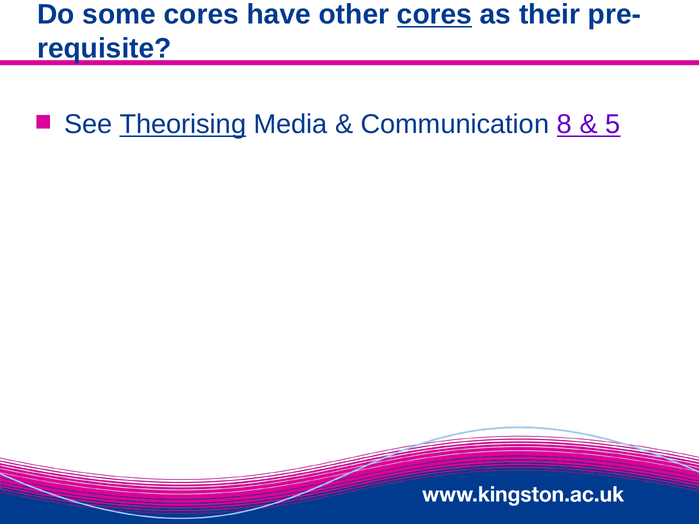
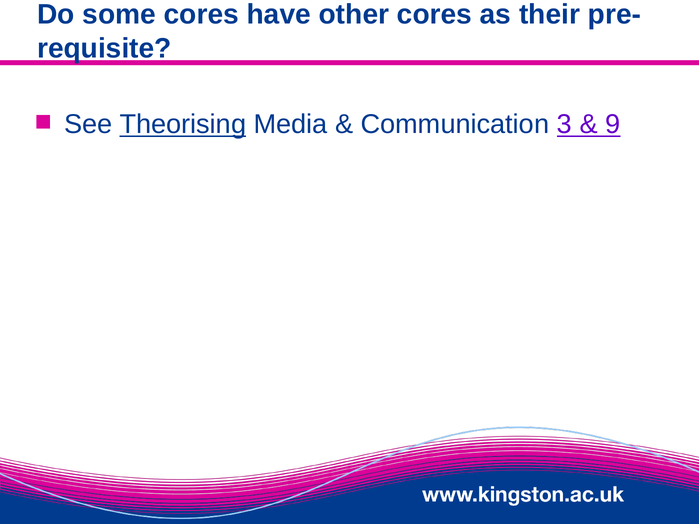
cores underline: present -> none (435, 15)
8: 8 -> 3 (565, 124)
5: 5 -> 9 (613, 124)
